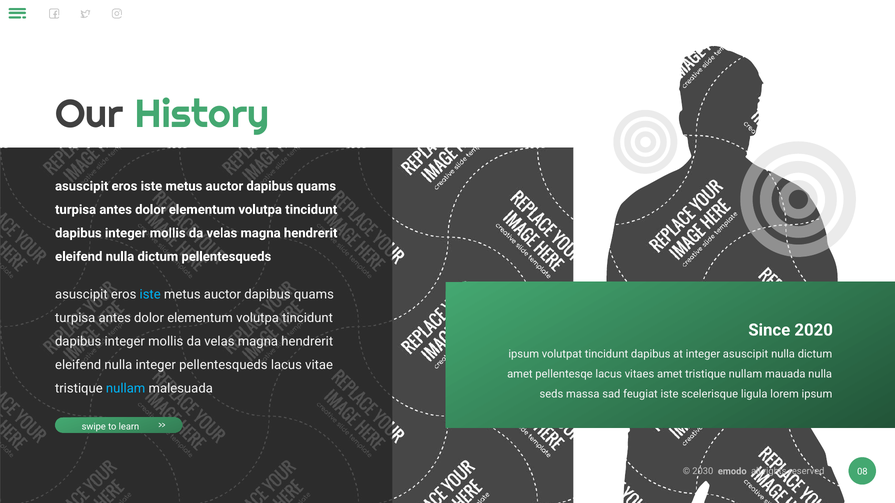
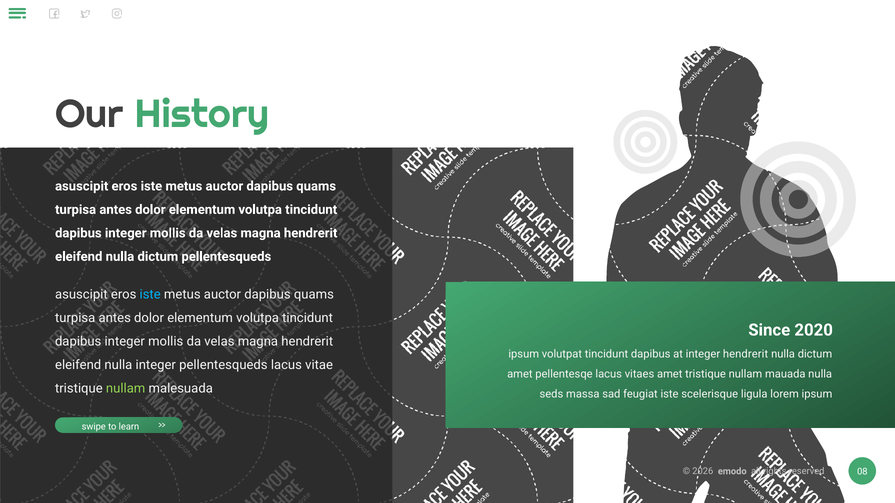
integer asuscipit: asuscipit -> hendrerit (746, 354)
nullam colour: light blue -> light green (126, 389)
2030: 2030 -> 2026 (703, 472)
